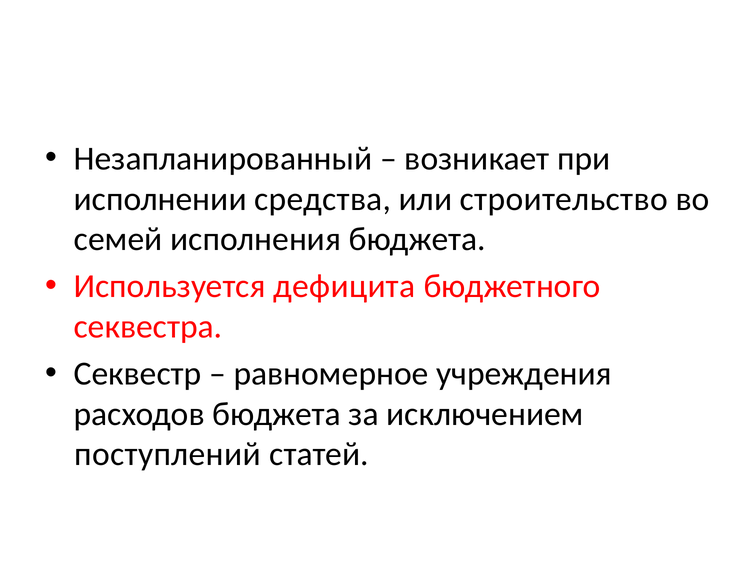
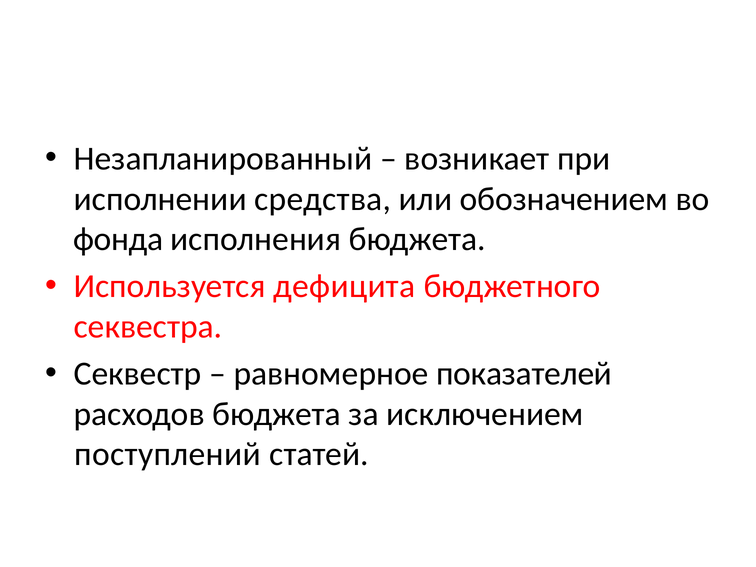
строительство: строительство -> обозначением (564, 199)
семей: семей -> фонда (118, 239)
учреждения: учреждения -> показателей (524, 374)
